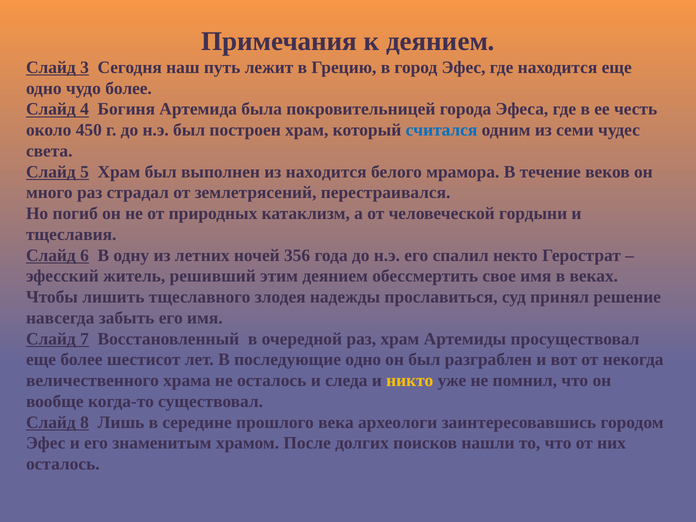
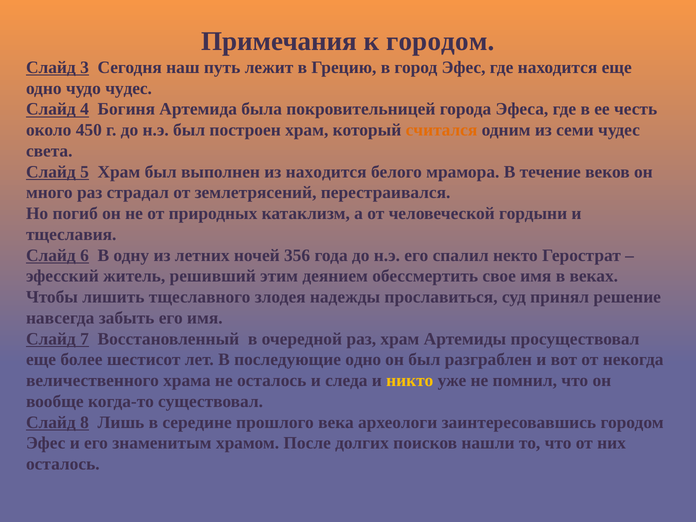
к деянием: деянием -> городом (440, 41)
чудо более: более -> чудес (129, 88)
считался colour: blue -> orange (441, 130)
